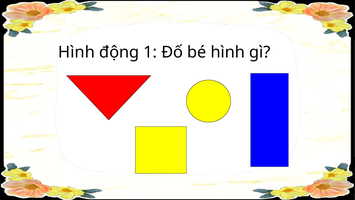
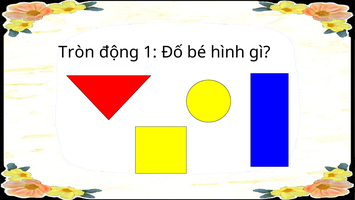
Hình: Hình -> Tròn (76, 52)
